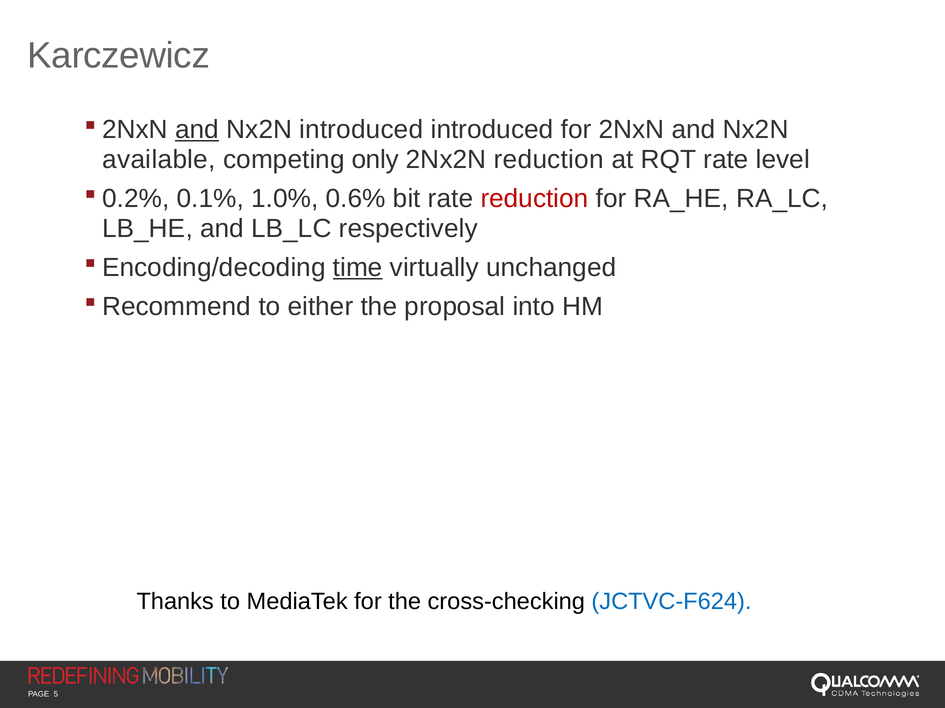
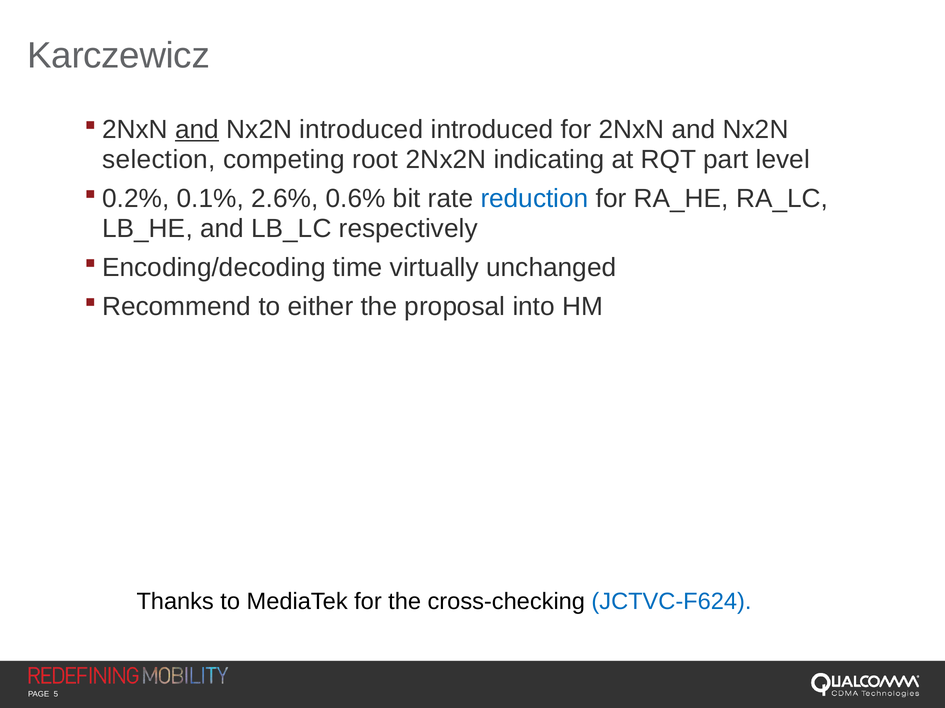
available: available -> selection (159, 160)
only: only -> root (375, 160)
2Nx2N reduction: reduction -> indicating (549, 160)
RQT rate: rate -> part (726, 160)
1.0%: 1.0% -> 2.6% (285, 199)
reduction colour: red -> blue (535, 199)
time underline: present -> none (358, 268)
